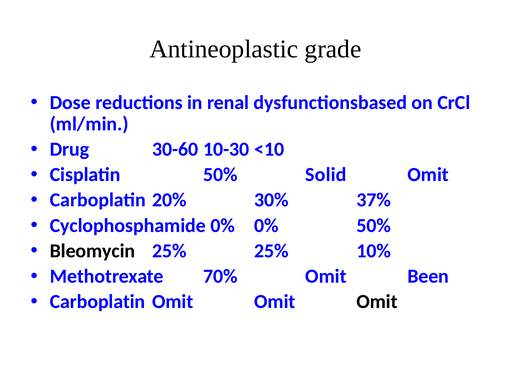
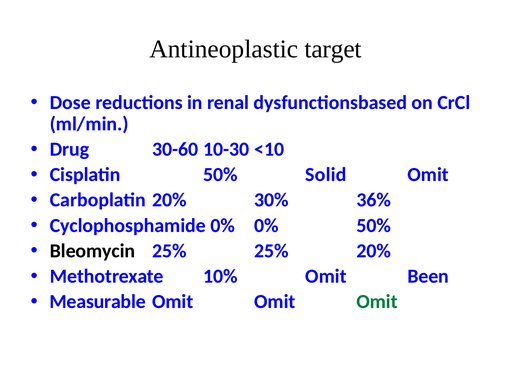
grade: grade -> target (333, 49)
37%: 37% -> 36% (374, 200)
25% 10%: 10% -> 20% (374, 251)
70%: 70% -> 10% (220, 276)
Carboplatin: Carboplatin -> Measurable (98, 302)
Omit colour: black -> green (377, 302)
